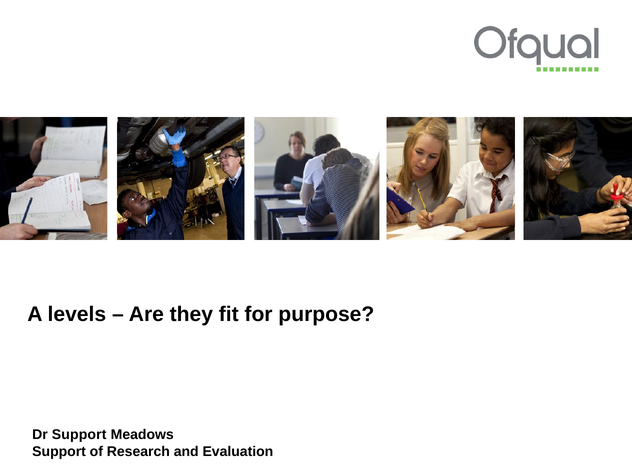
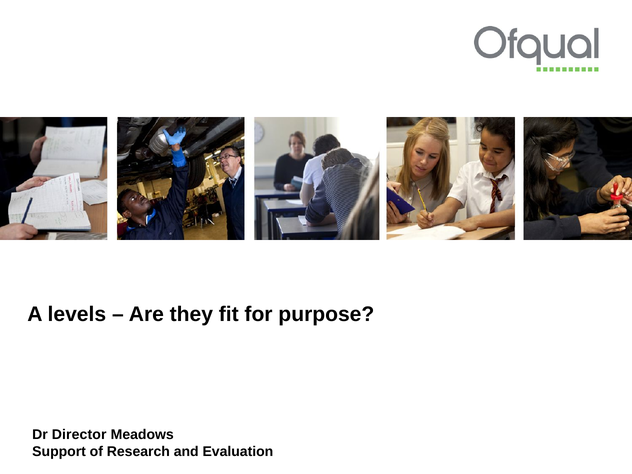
Dr Support: Support -> Director (79, 435)
